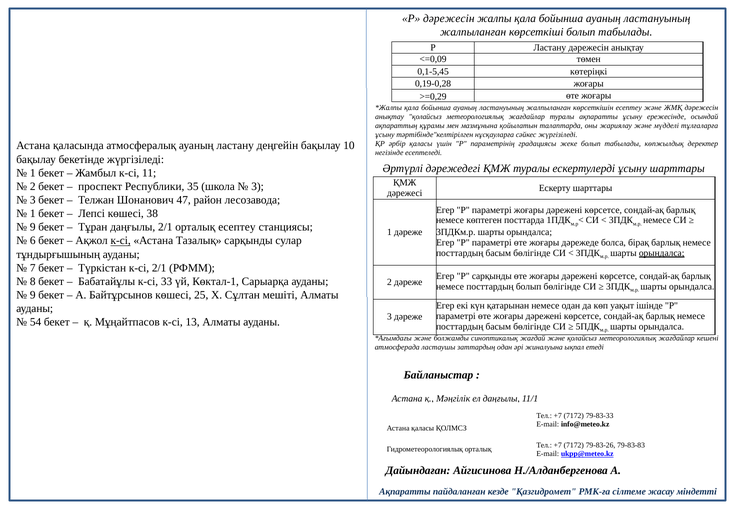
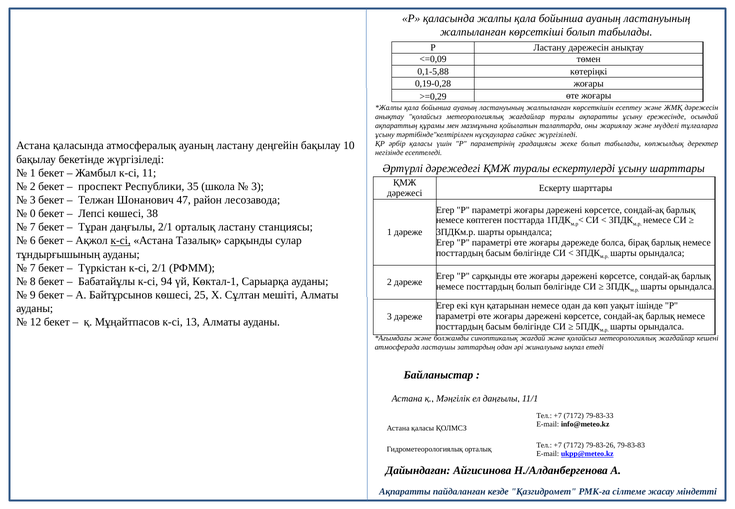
Р дәрежесін: дәрежесін -> қаласында (449, 18)
0,1-5,45: 0,1-5,45 -> 0,1-5,88 (433, 71)
1: 1 -> 0 (33, 214)
9: 9 -> 7 (33, 227)
орталық есептеу: есептеу -> ластану (237, 227)
орындалса underline: present -> none (662, 253)
33: 33 -> 94 (167, 281)
54: 54 -> 12 (36, 322)
